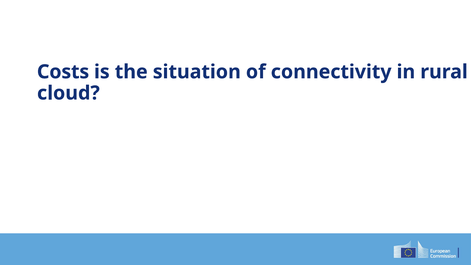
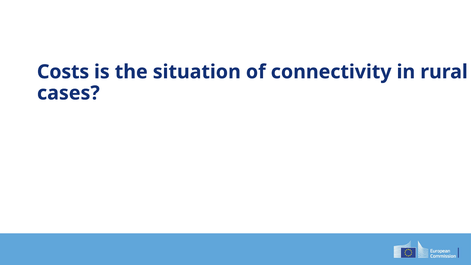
cloud: cloud -> cases (68, 93)
